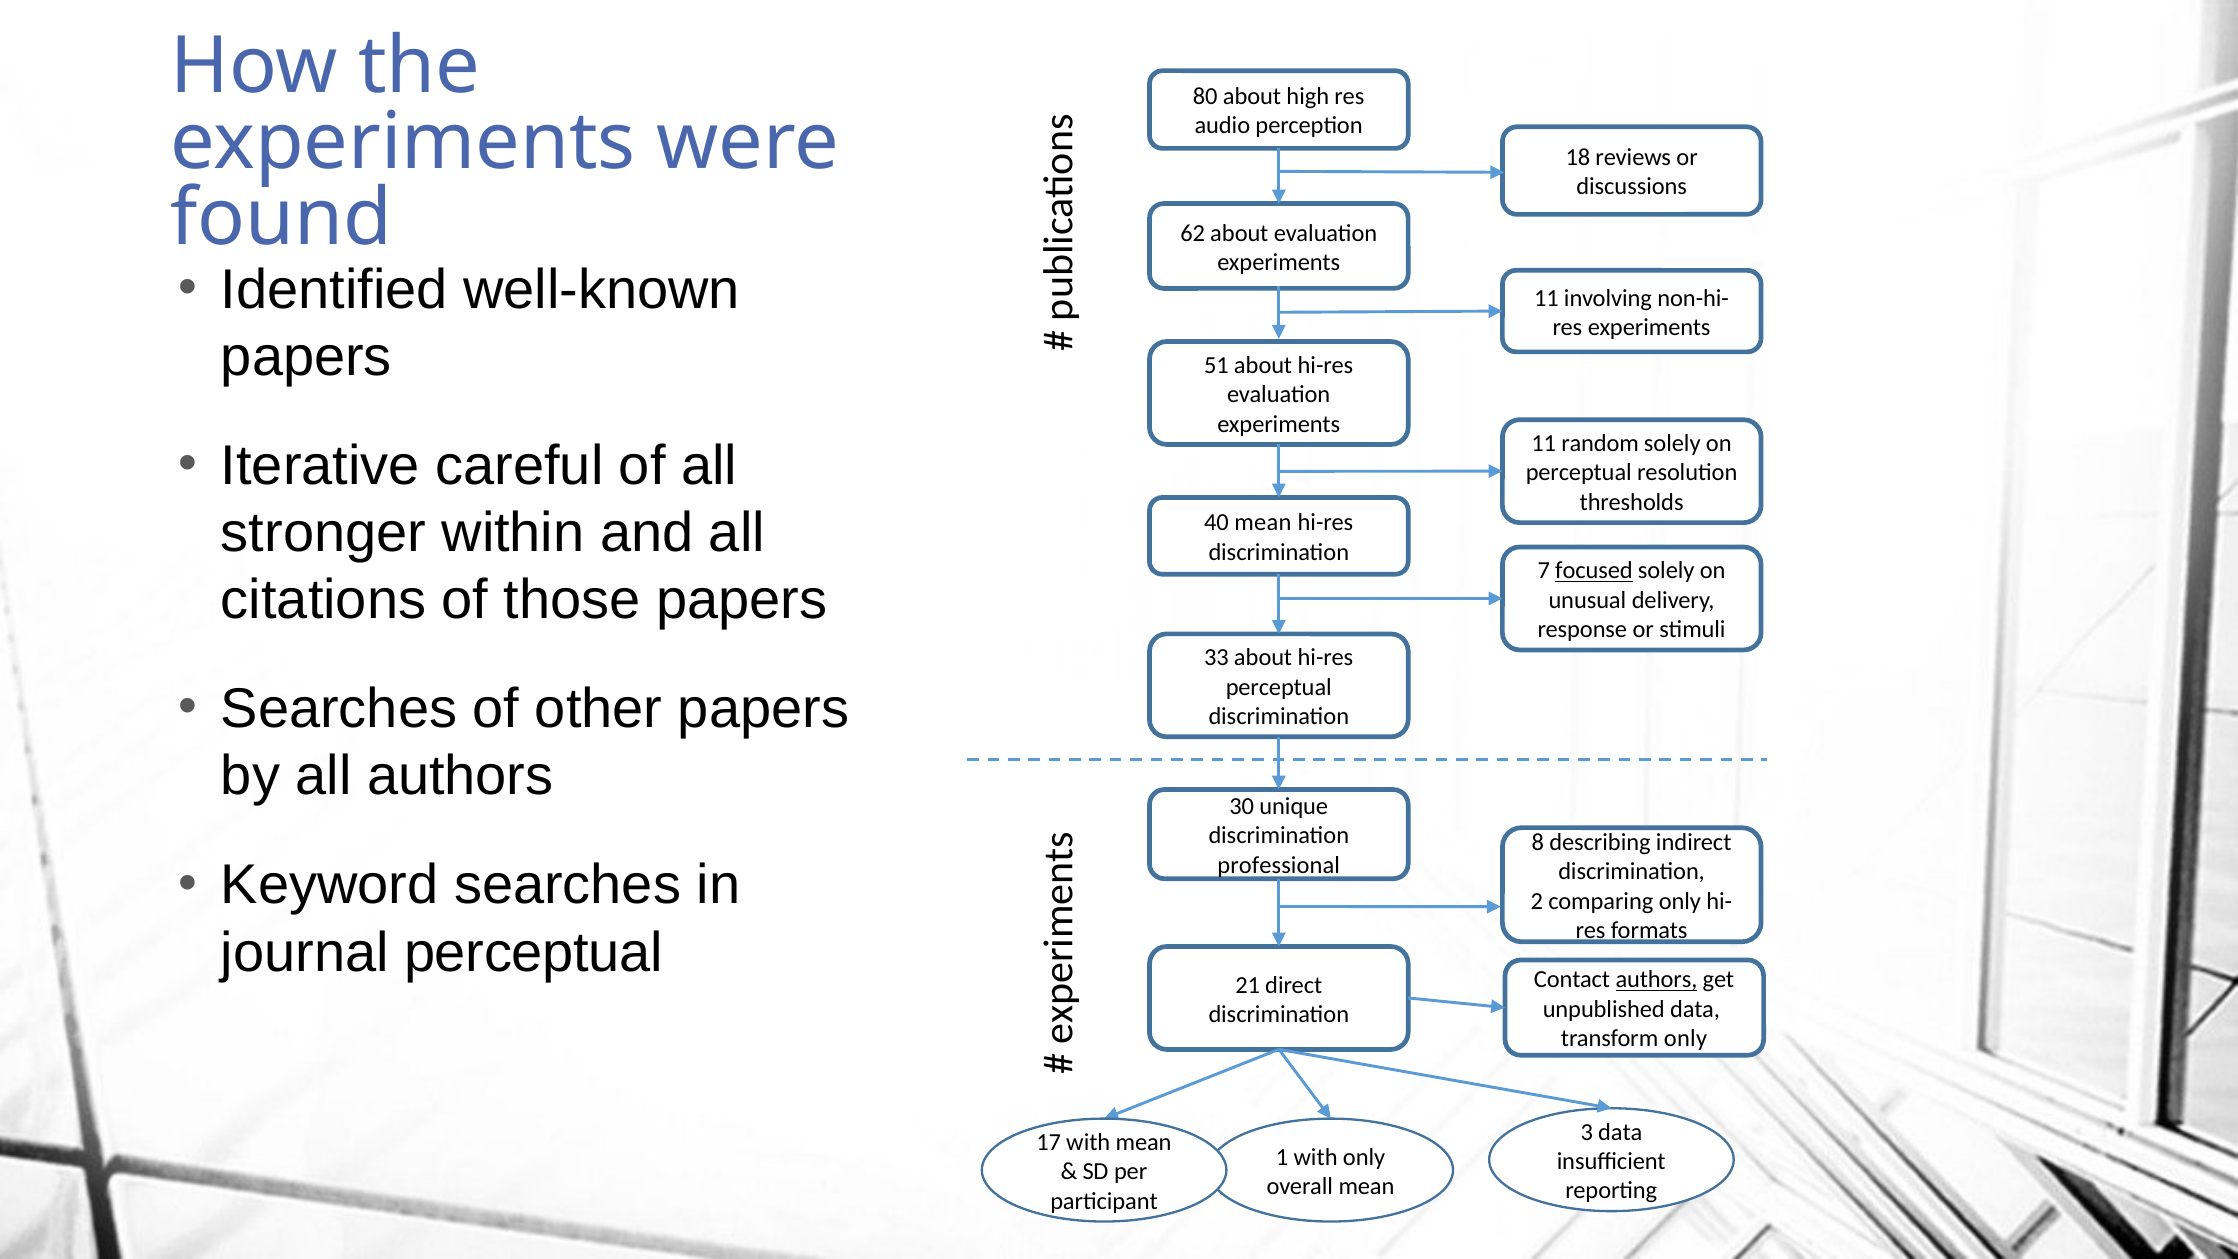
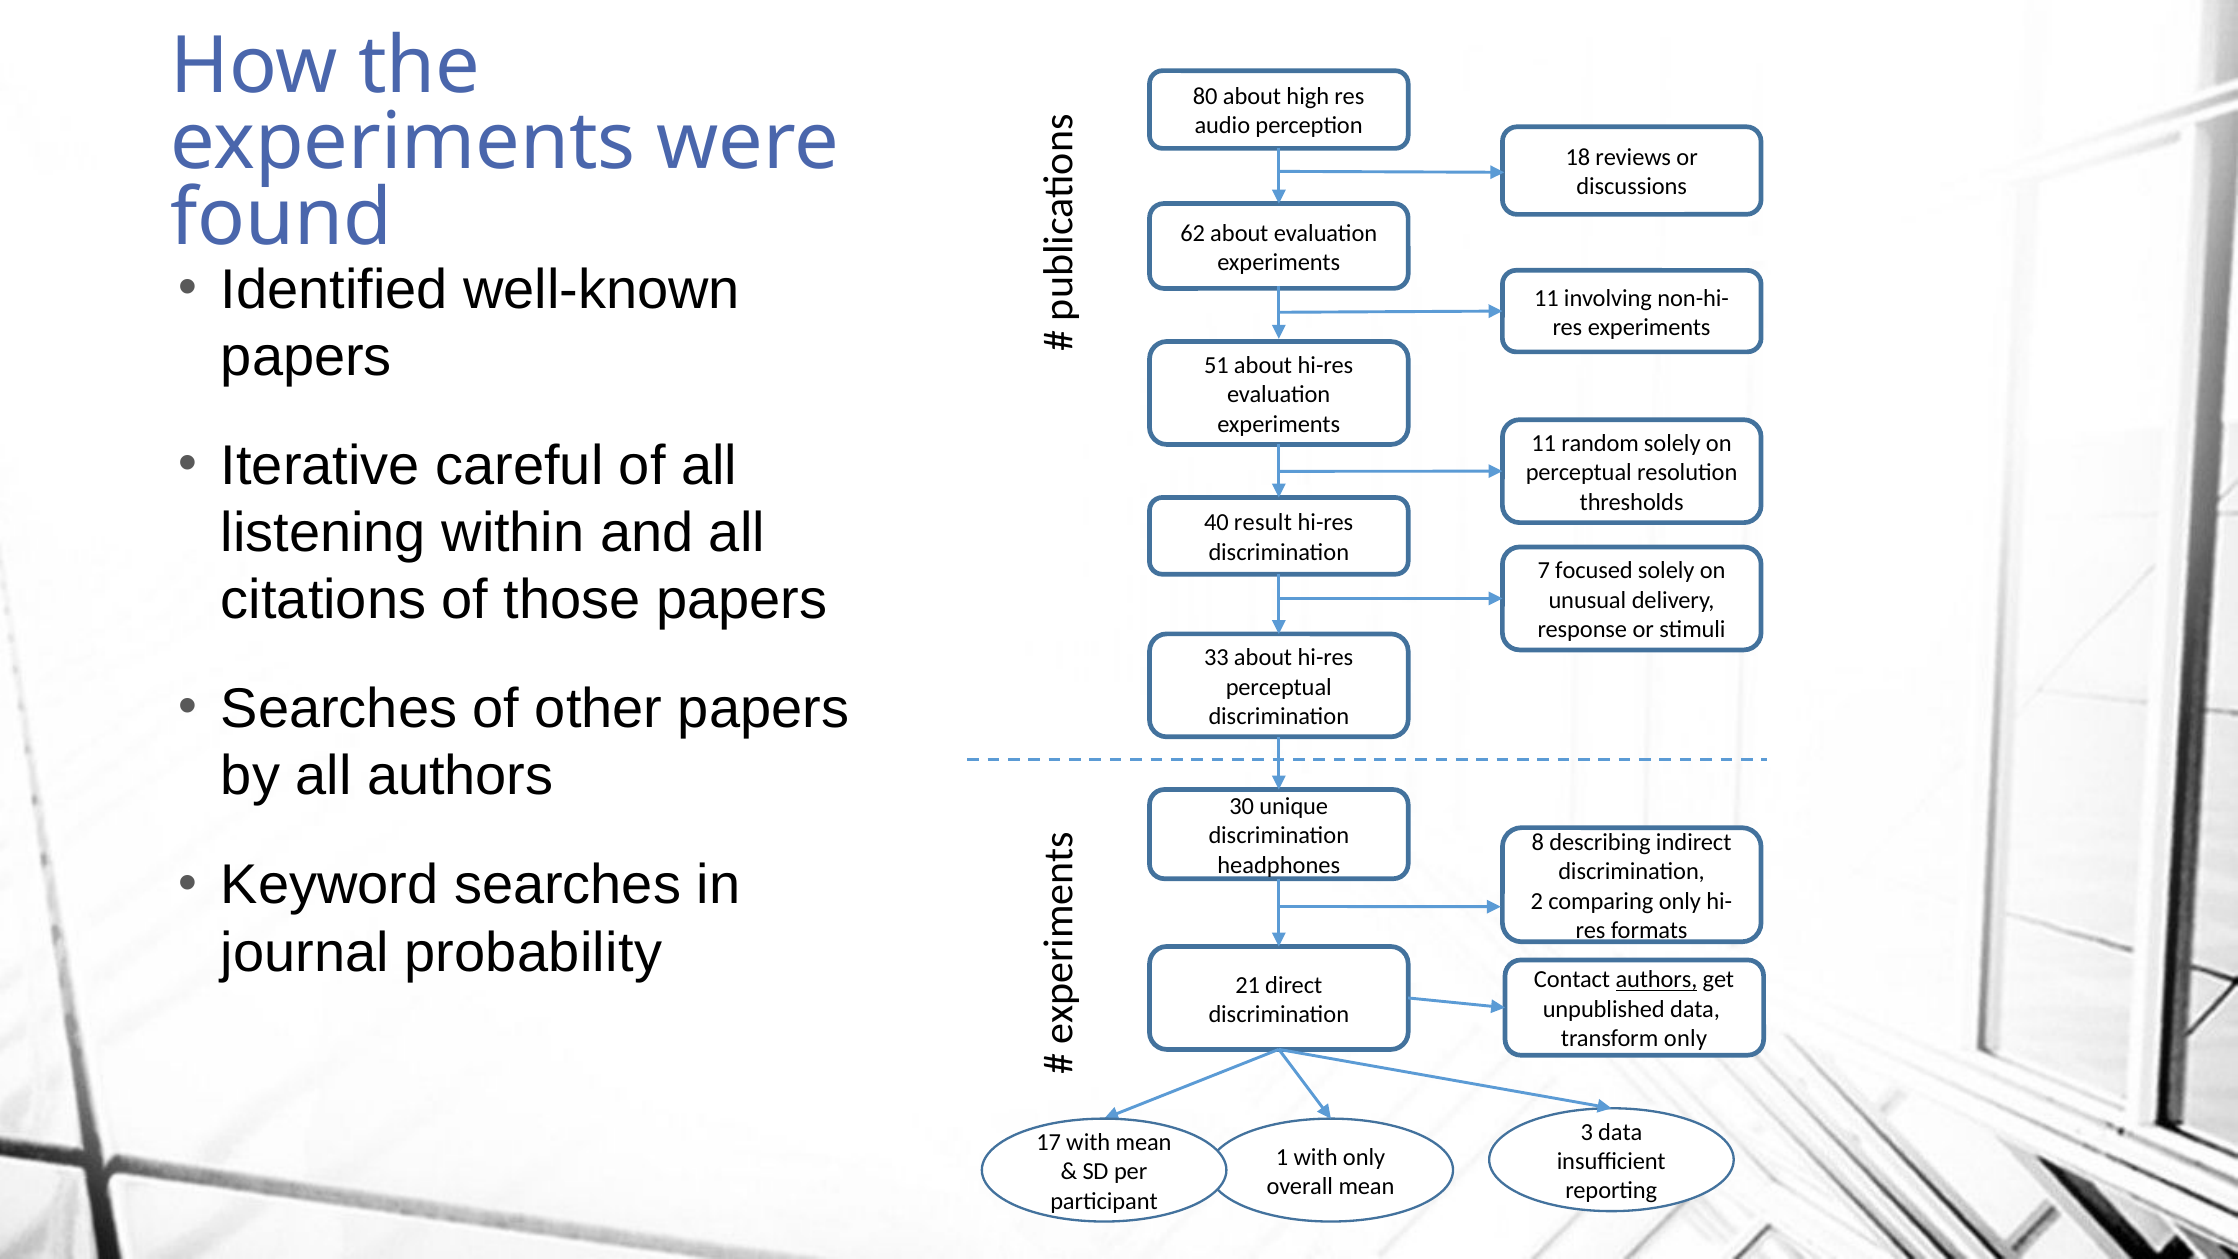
stronger: stronger -> listening (324, 533)
40 mean: mean -> result (1263, 523)
focused underline: present -> none (1594, 571)
professional: professional -> headphones (1279, 865)
journal perceptual: perceptual -> probability (533, 953)
